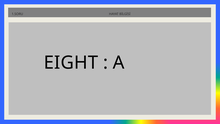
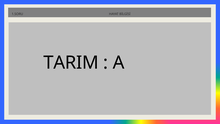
EIGHT: EIGHT -> TARIM (71, 63)
